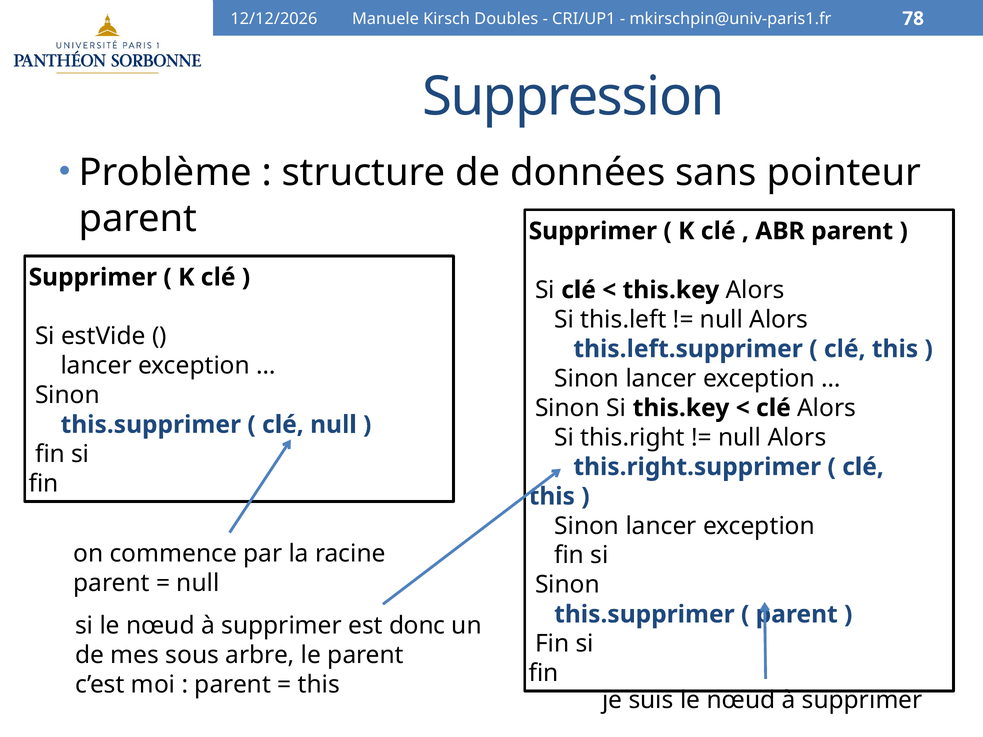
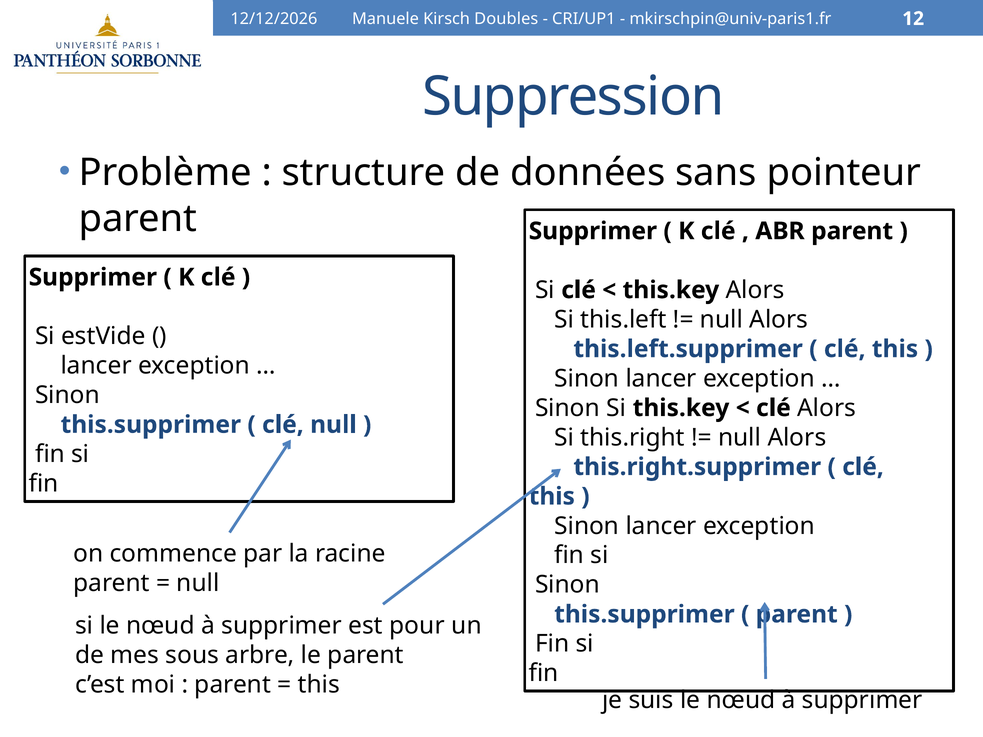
78: 78 -> 12 (913, 19)
donc: donc -> pour (417, 626)
